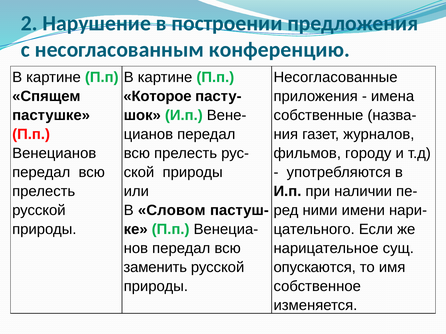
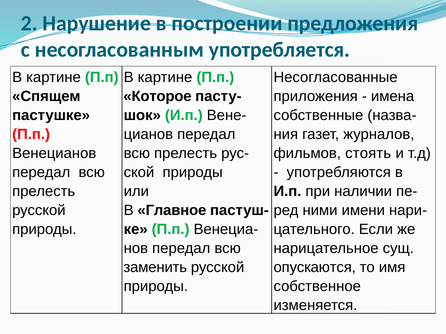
конференцию: конференцию -> употребляется (279, 50)
городу: городу -> стоять (368, 153)
Словом: Словом -> Главное (172, 211)
